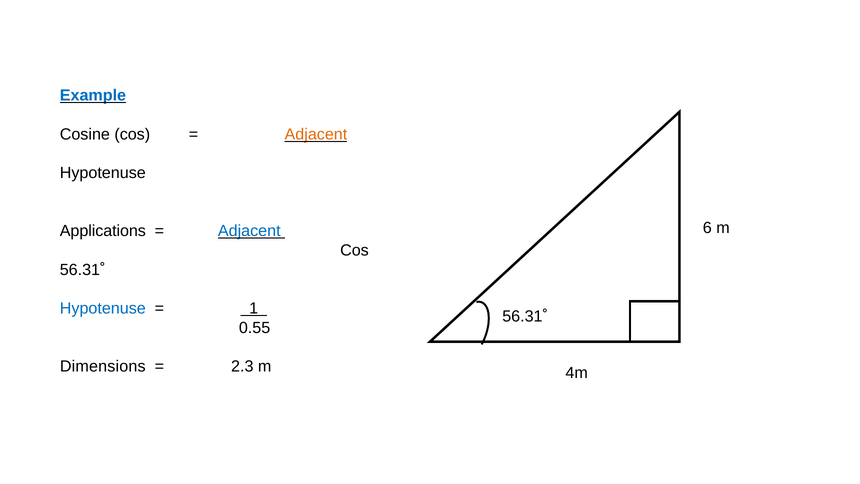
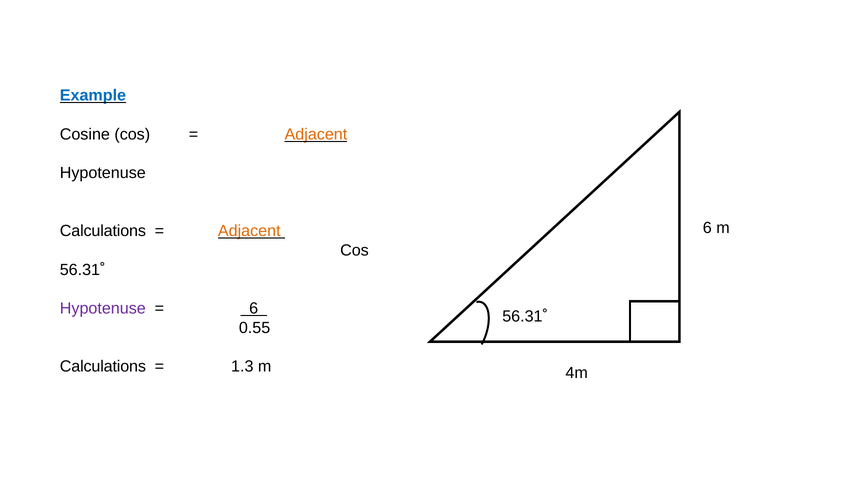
Applications: Applications -> Calculations (103, 231)
Adjacent colour: blue -> orange (249, 231)
Hypotenuse colour: blue -> purple (103, 308)
1: 1 -> 6 (254, 308)
Dimensions: Dimensions -> Calculations (103, 366)
2.3: 2.3 -> 1.3 (242, 366)
